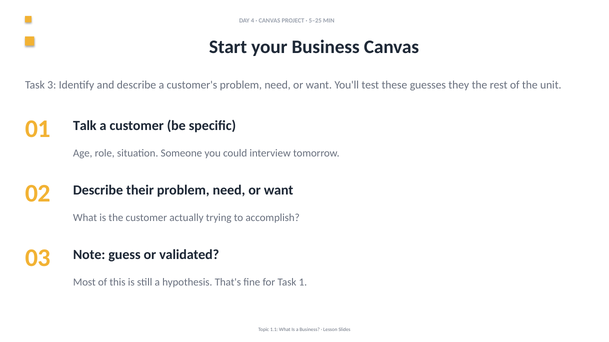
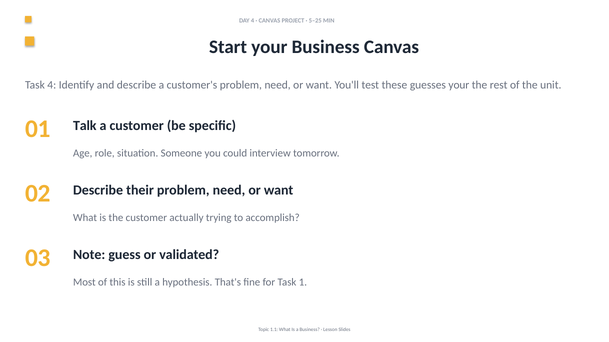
Task 3: 3 -> 4 (52, 85)
guesses they: they -> your (459, 85)
